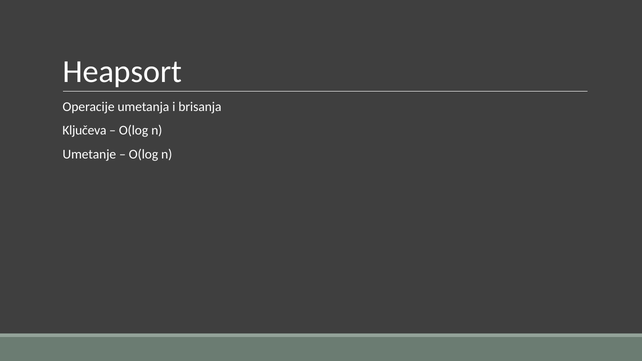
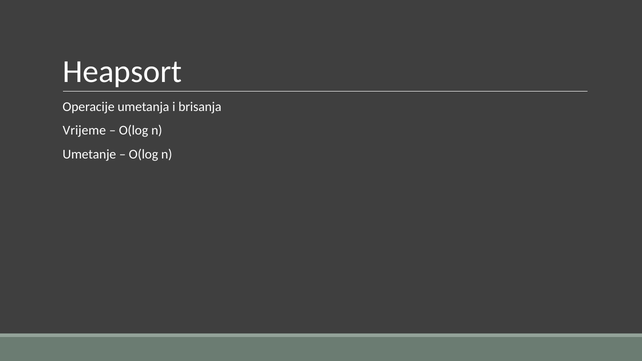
Ključeva: Ključeva -> Vrijeme (84, 131)
